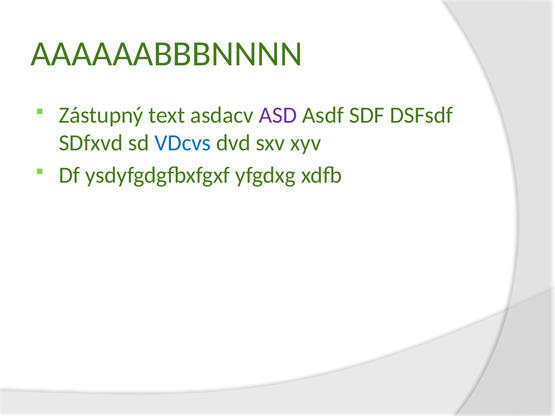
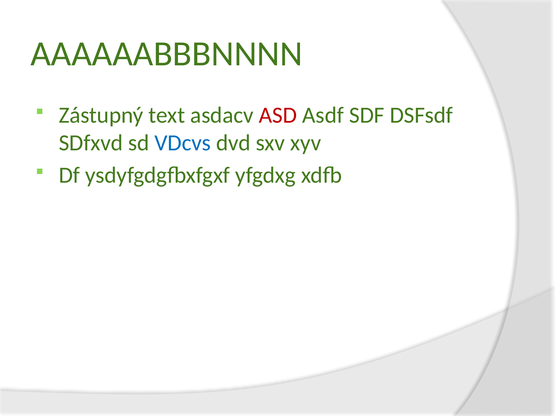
ASD colour: purple -> red (278, 115)
